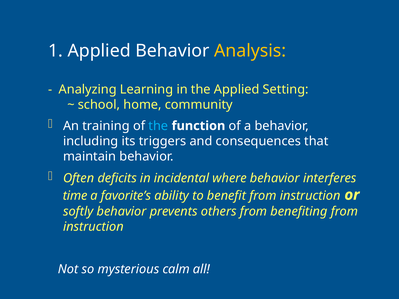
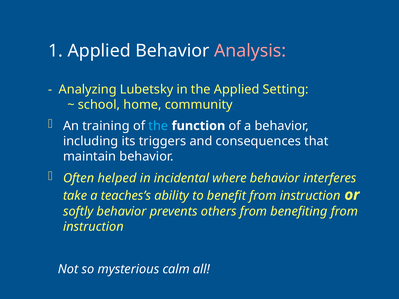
Analysis colour: yellow -> pink (250, 51)
Learning: Learning -> Lubetsky (147, 89)
deficits: deficits -> helped (117, 178)
time: time -> take (75, 196)
favorite’s: favorite’s -> teaches’s (126, 196)
